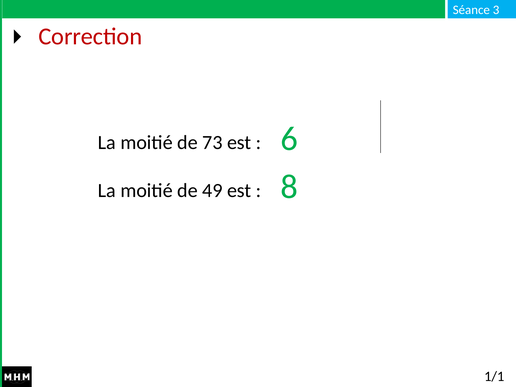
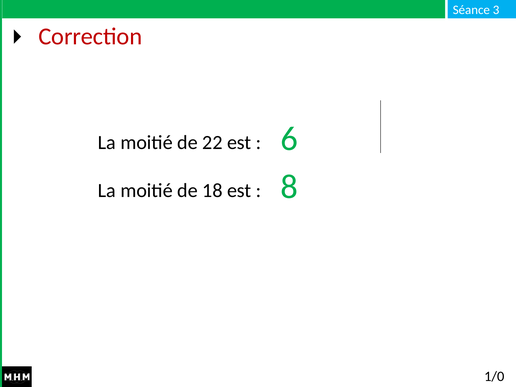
73: 73 -> 22 (212, 142)
49: 49 -> 18 (212, 191)
1/1: 1/1 -> 1/0 (494, 376)
